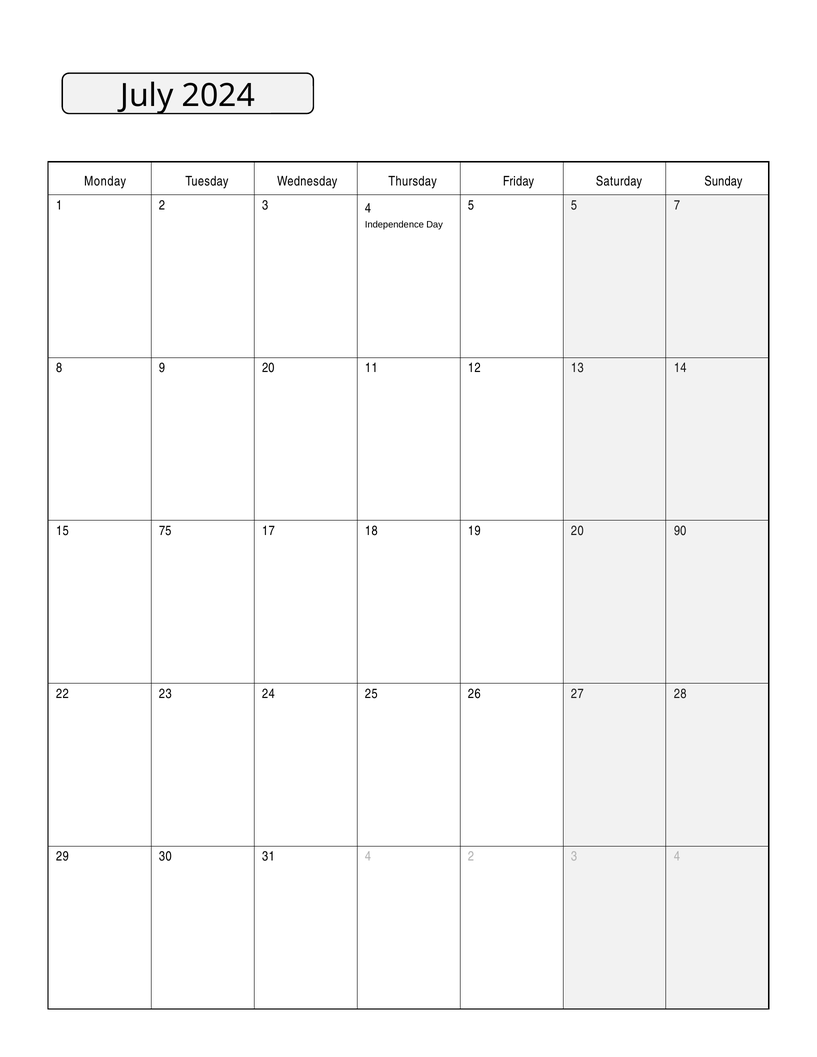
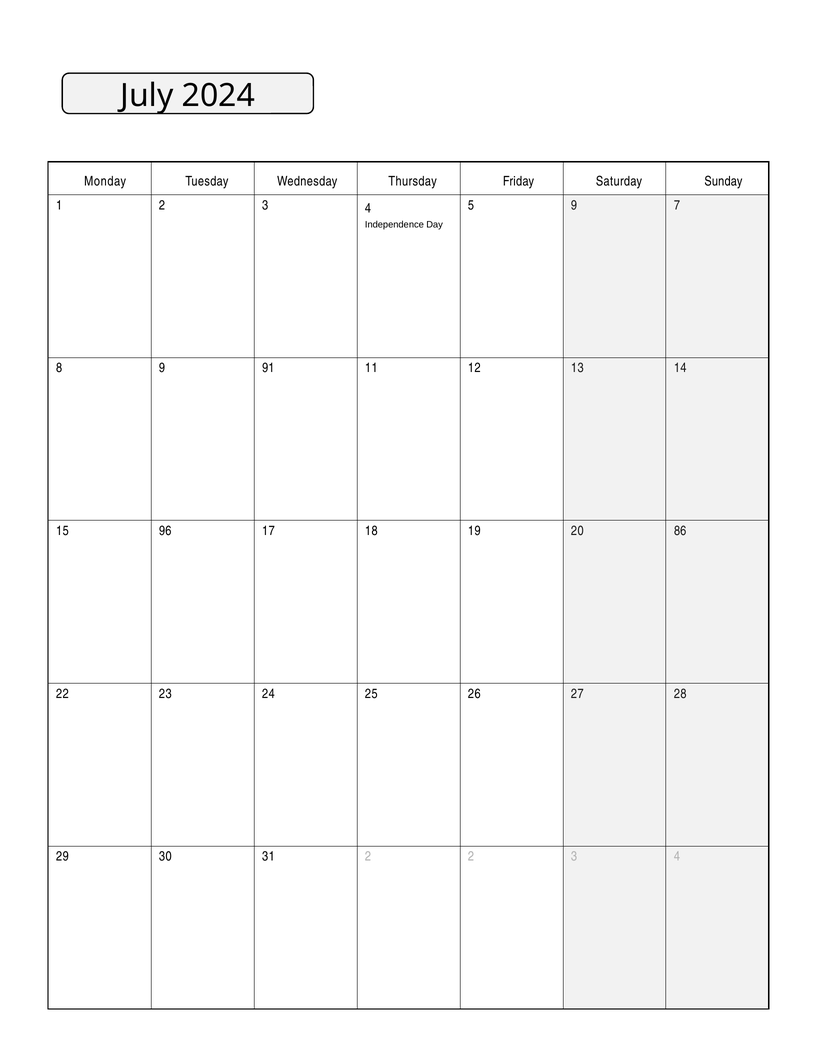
5 5: 5 -> 9 (574, 205)
9 20: 20 -> 91 (268, 368)
75: 75 -> 96 (165, 531)
90: 90 -> 86 (680, 531)
31 4: 4 -> 2 (368, 857)
